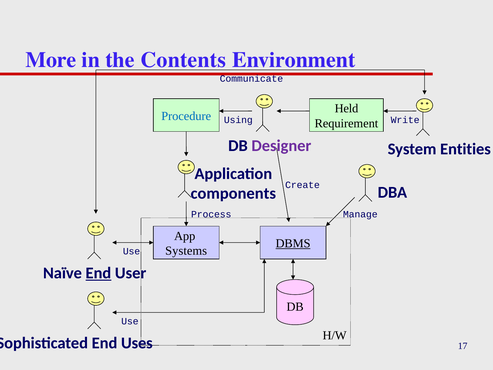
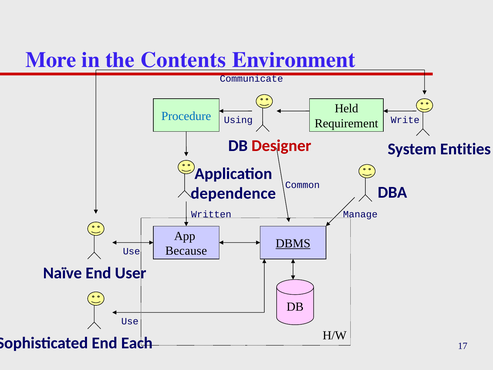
Designer colour: purple -> red (281, 146)
Create: Create -> Common (303, 185)
components: components -> dependence (233, 193)
Process: Process -> Written (211, 214)
Systems: Systems -> Because (186, 251)
End underline: present -> none (98, 273)
Uses: Uses -> Each (137, 343)
